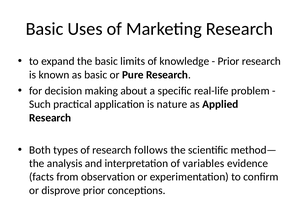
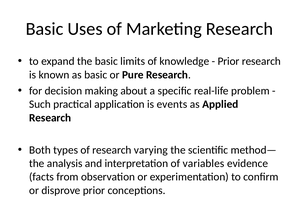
nature: nature -> events (172, 104)
follows: follows -> varying (151, 150)
